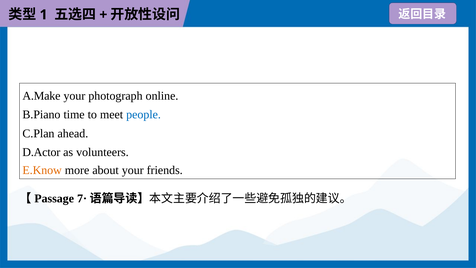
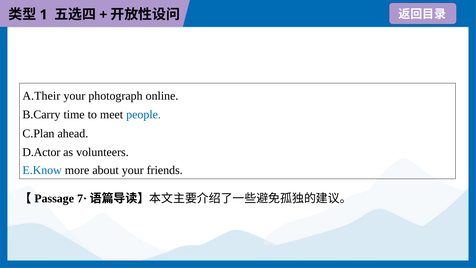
A.Make: A.Make -> A.Their (41, 96)
B.Piano: B.Piano -> B.Carry (41, 114)
E.Know colour: orange -> blue (42, 170)
